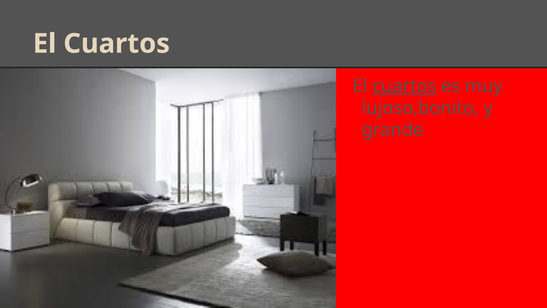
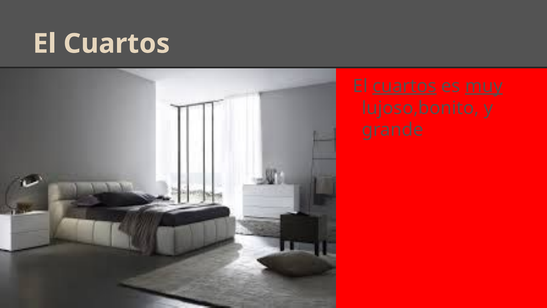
muy underline: none -> present (484, 86)
